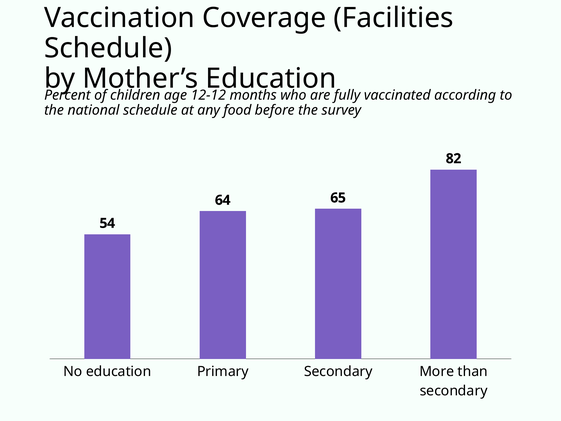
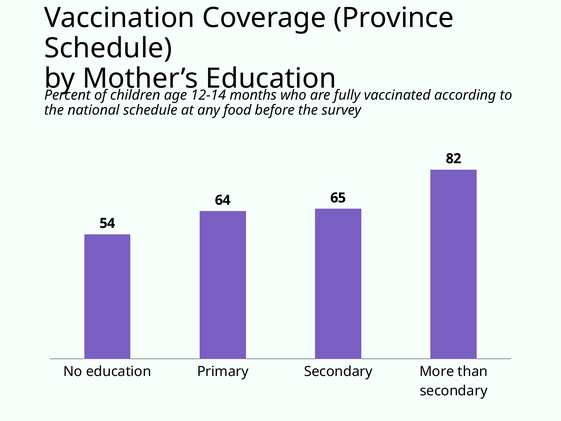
Facilities: Facilities -> Province (394, 18)
12-12: 12-12 -> 12-14 (208, 95)
